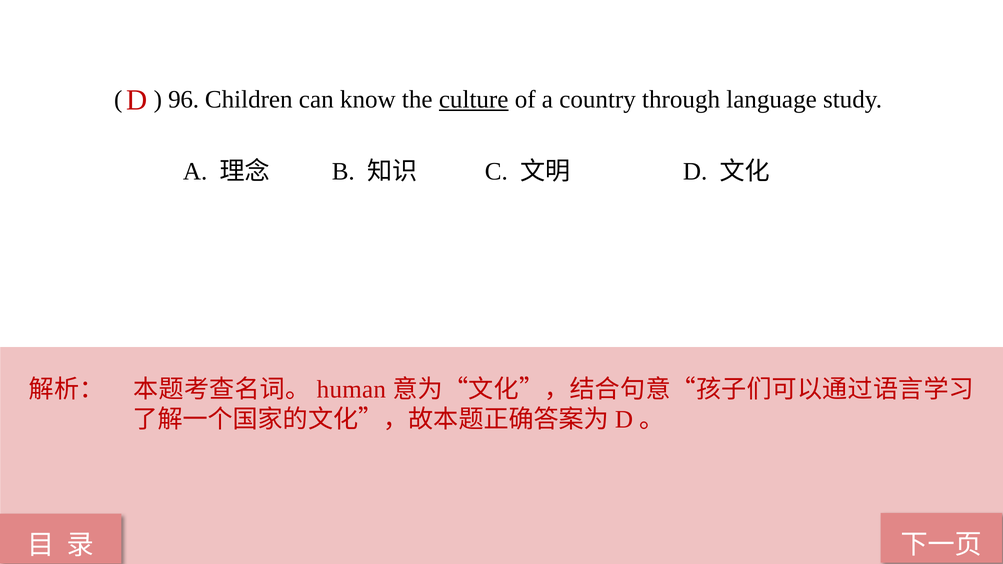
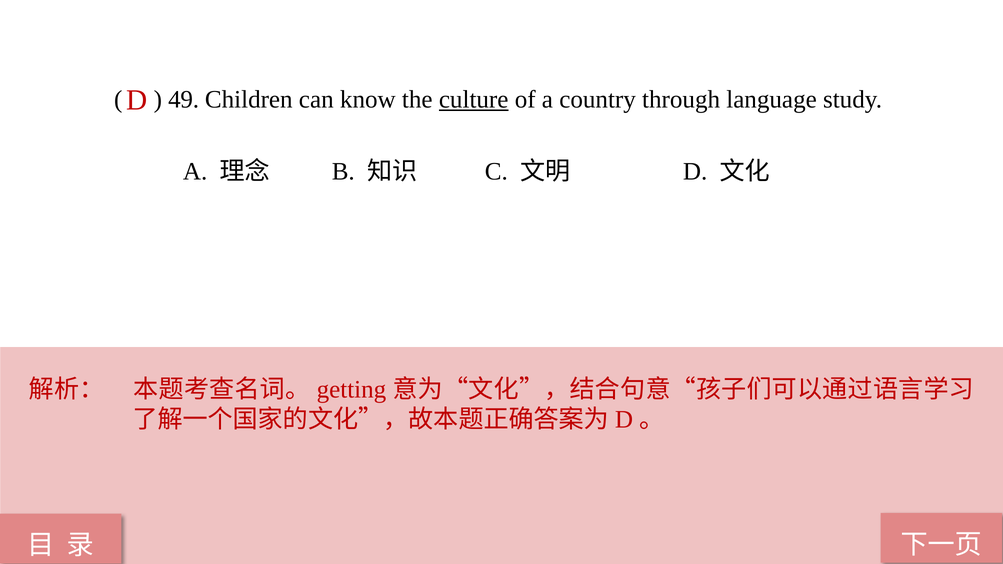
96: 96 -> 49 (184, 99)
human: human -> getting (351, 390)
